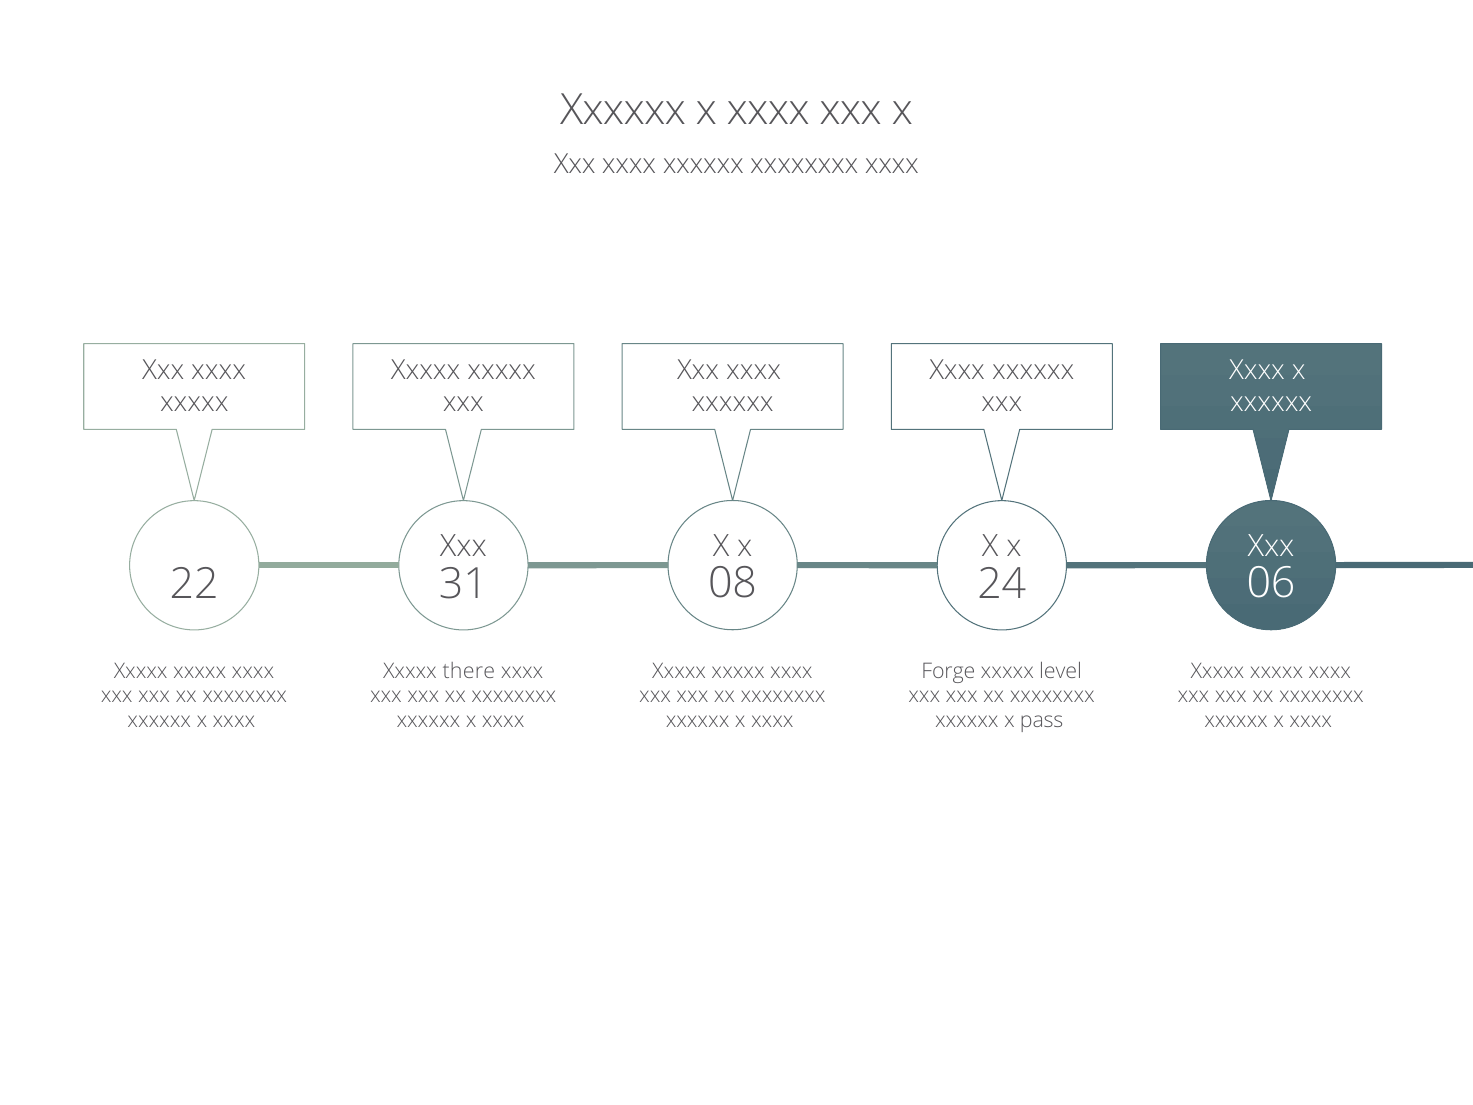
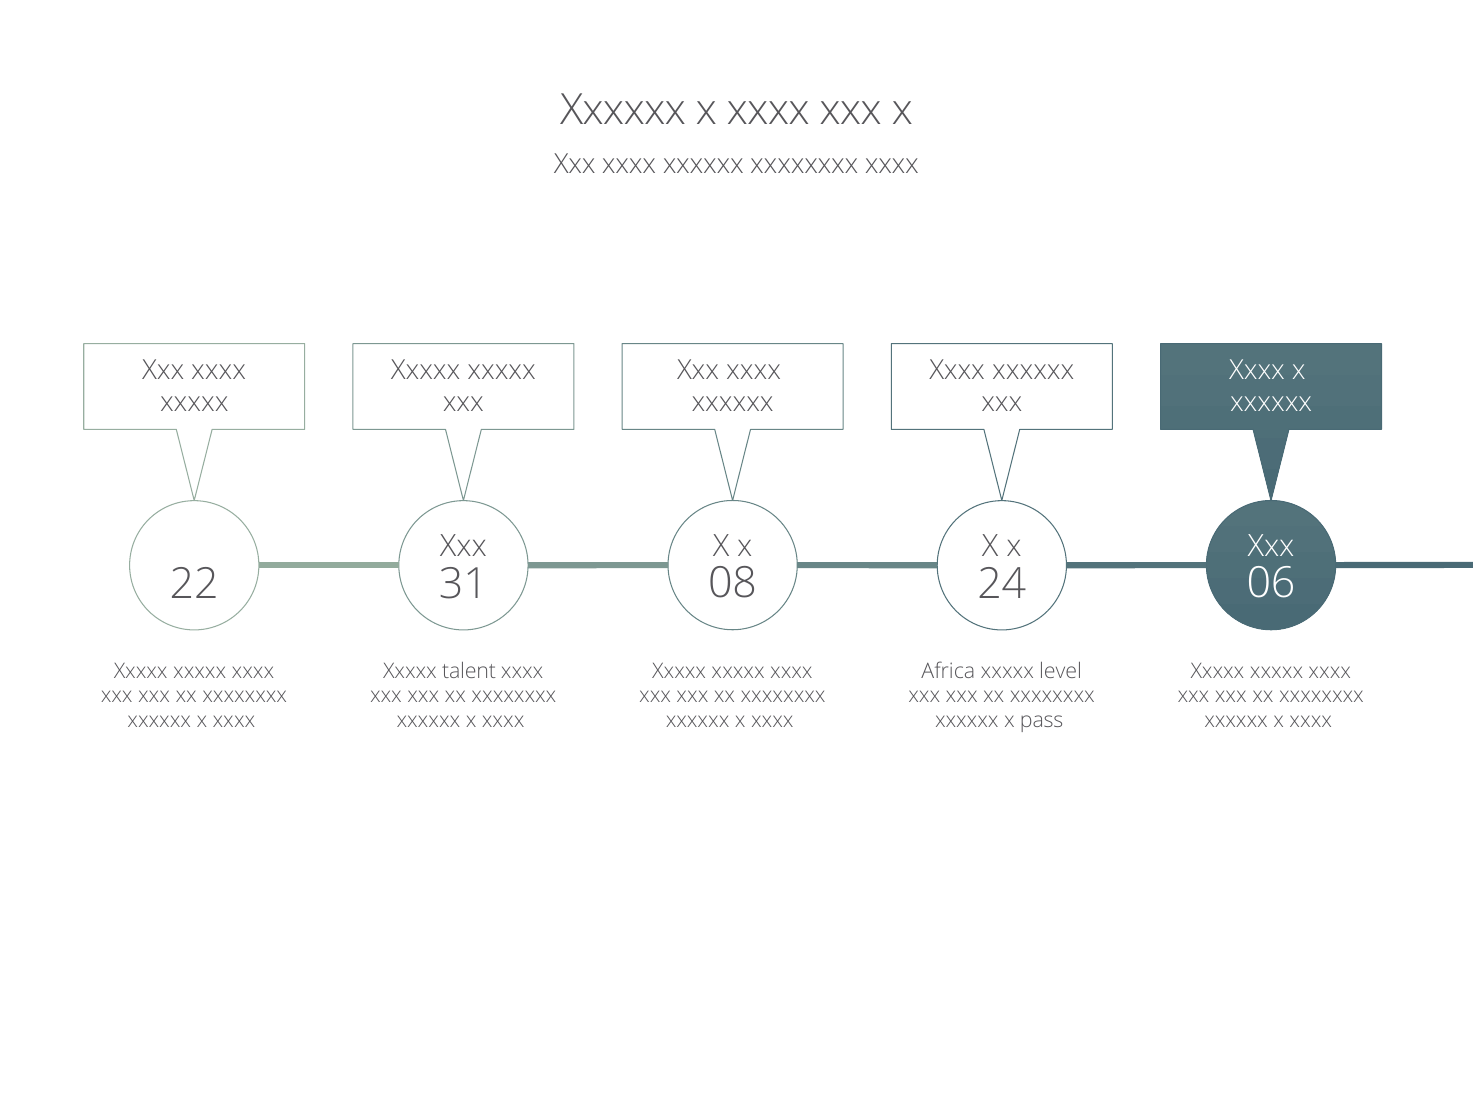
there: there -> talent (469, 671)
Forge: Forge -> Africa (948, 671)
